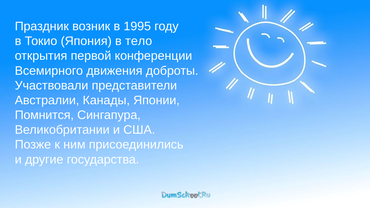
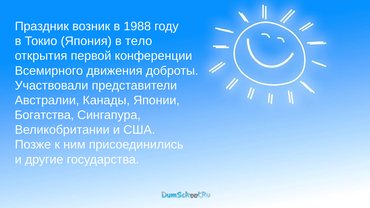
1995: 1995 -> 1988 (137, 26)
Помнится: Помнится -> Богатства (44, 115)
